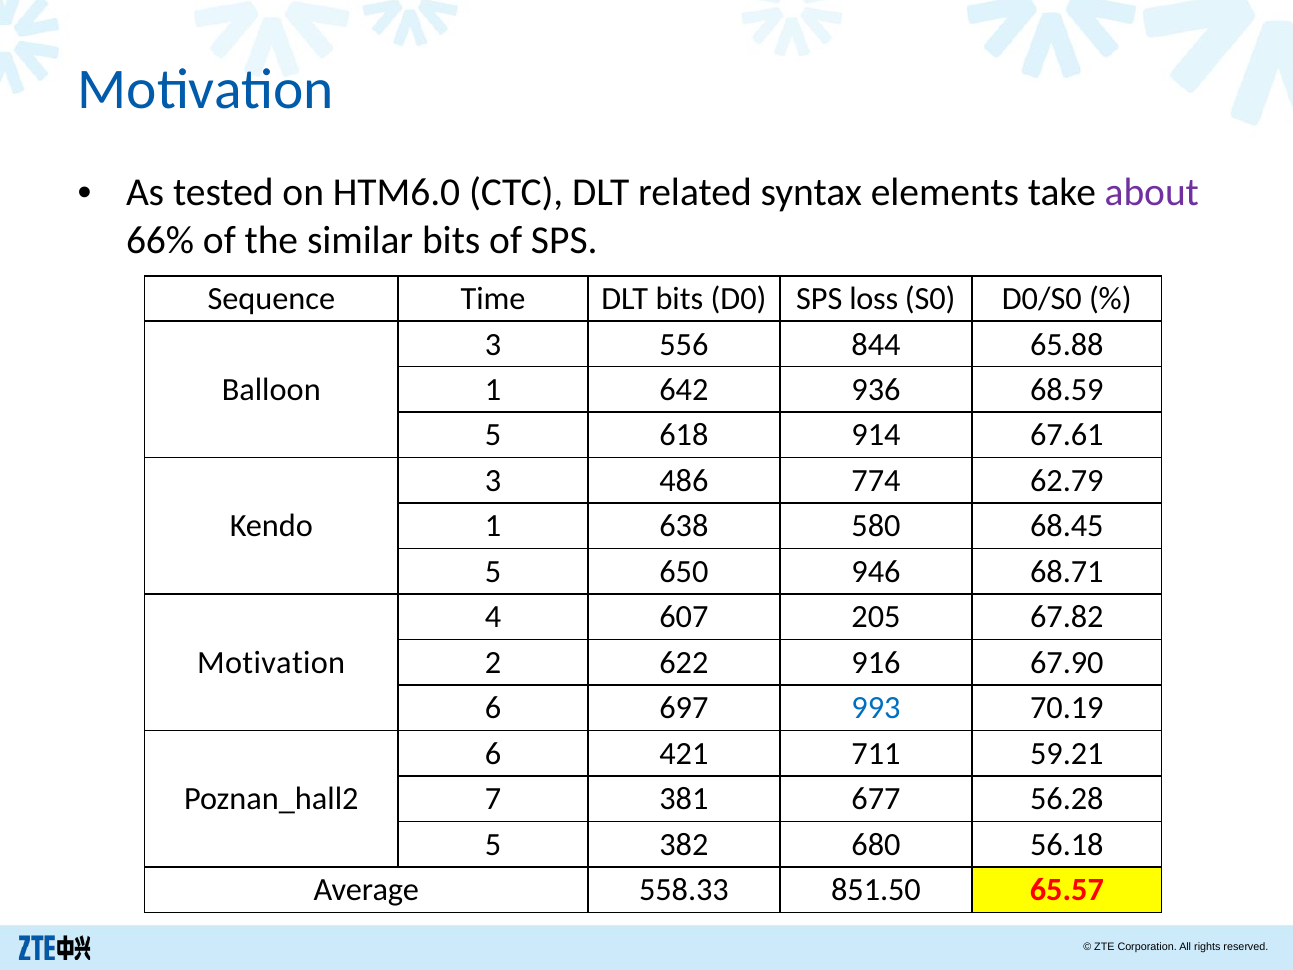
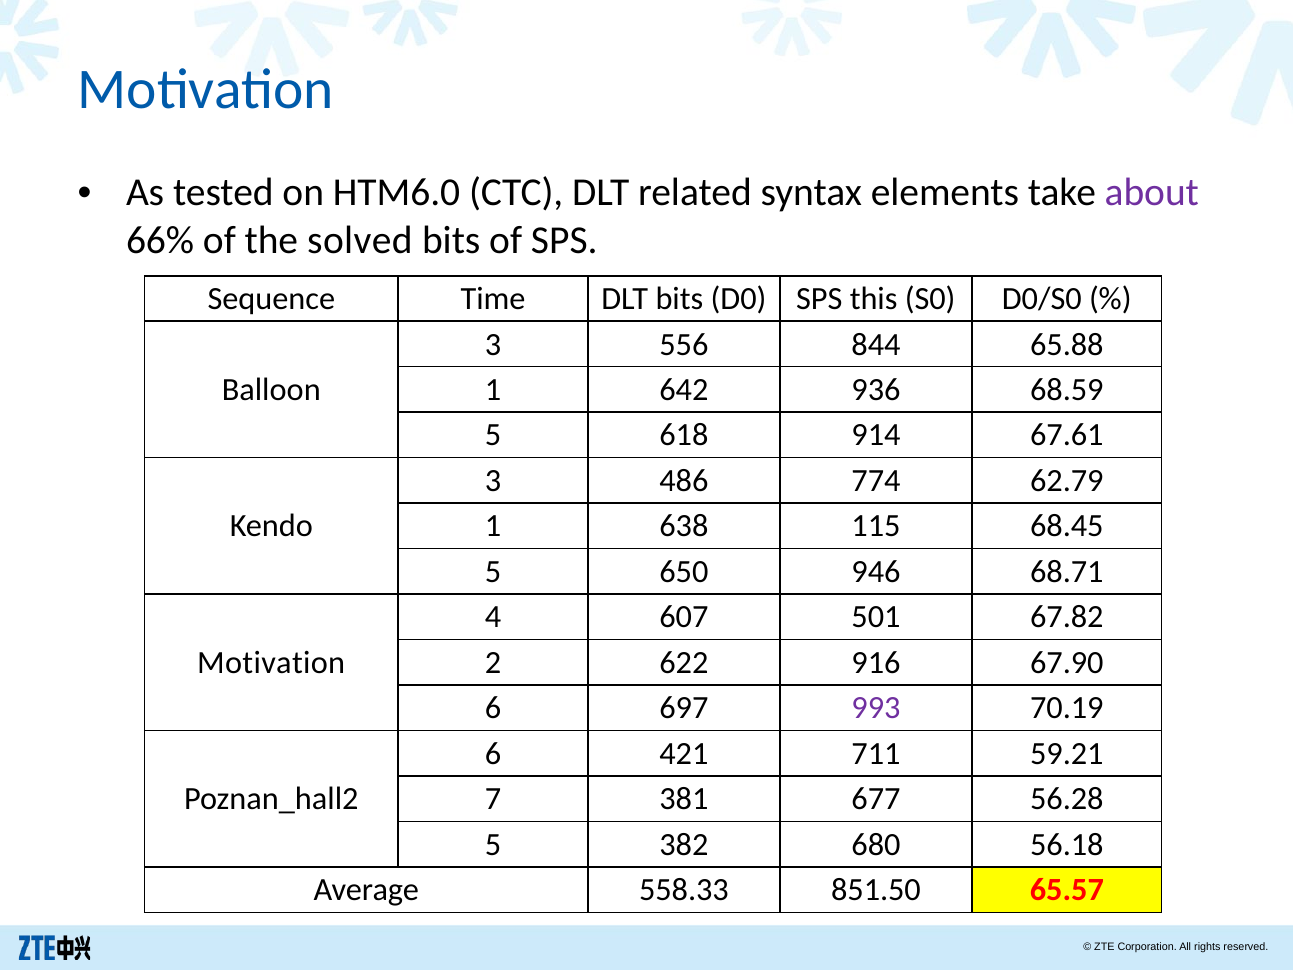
similar: similar -> solved (360, 241)
loss: loss -> this (874, 299)
580: 580 -> 115 (876, 526)
205: 205 -> 501 (876, 617)
993 colour: blue -> purple (876, 708)
